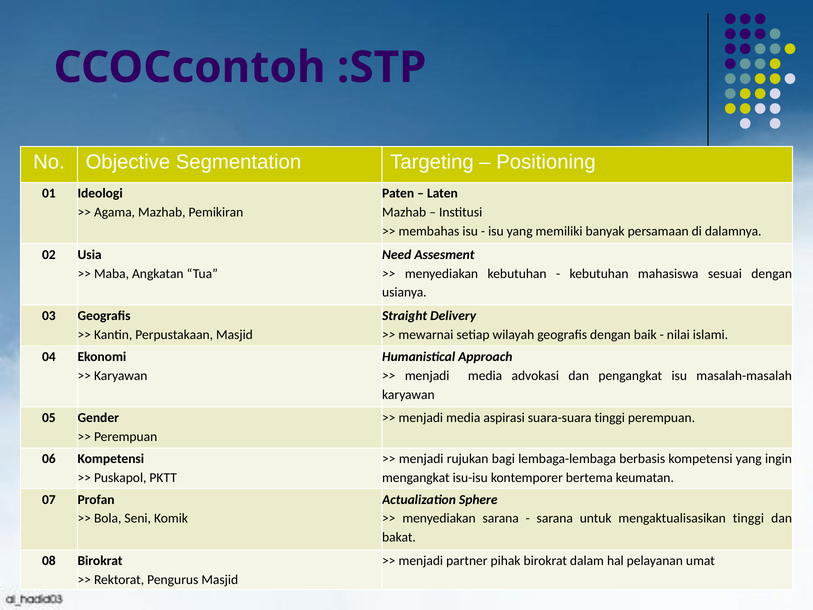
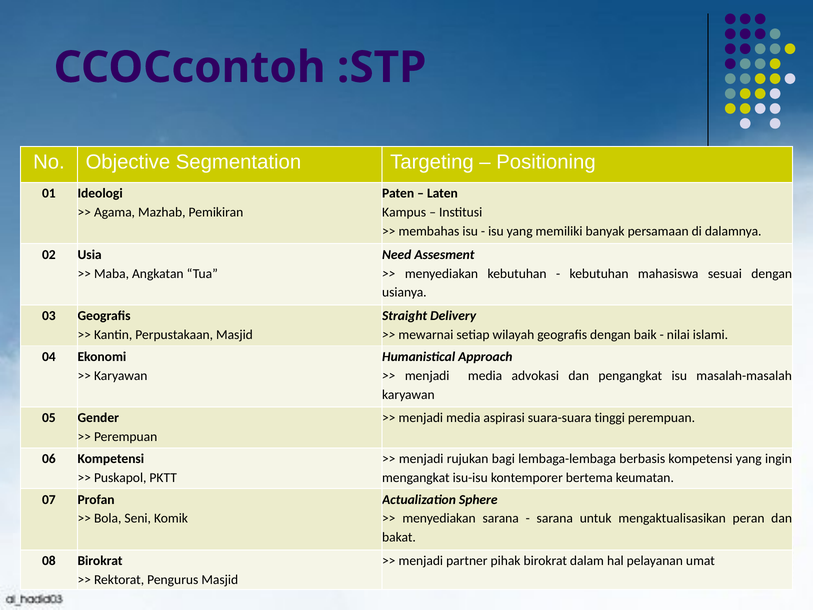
Mazhab: Mazhab -> Kampus (404, 212)
mengaktualisasikan tinggi: tinggi -> peran (749, 518)
